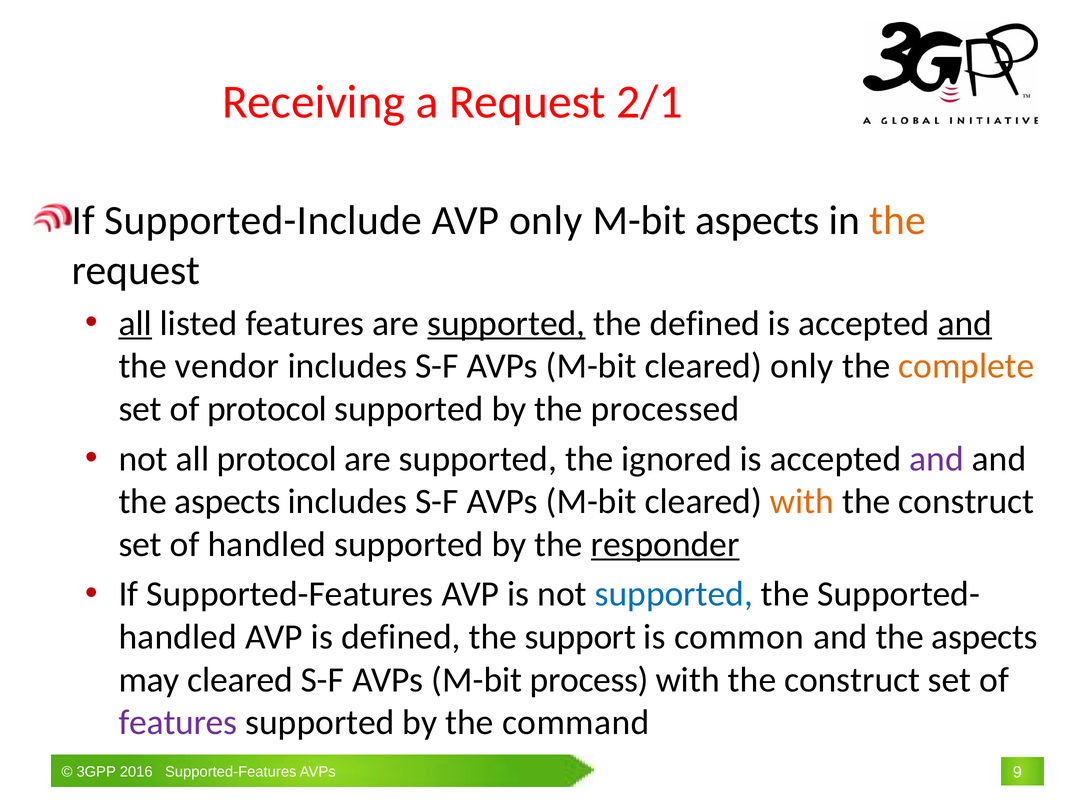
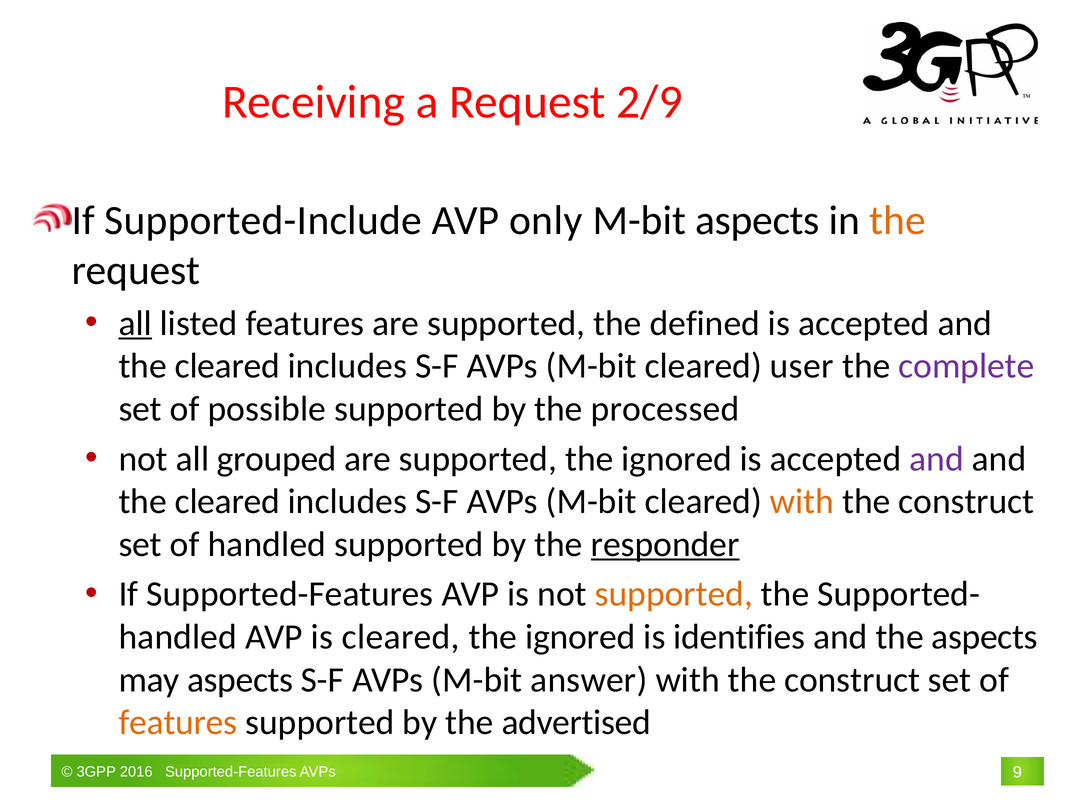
2/1: 2/1 -> 2/9 (650, 102)
supported underline: present -> none (506, 323)
and underline: present -> none (965, 323)
vendor: vendor -> cleared (227, 366)
cleared only: only -> user (802, 366)
complete colour: orange -> purple (966, 366)
of protocol: protocol -> possible (267, 409)
all protocol: protocol -> grouped (277, 459)
aspects: aspects -> cleared (227, 501)
supported colour: blue -> orange (674, 594)
is defined: defined -> cleared (401, 637)
support: support -> ignored (580, 637)
common: common -> identifies (739, 637)
may cleared: cleared -> aspects (240, 680)
process: process -> answer (589, 680)
features colour: purple -> orange (178, 722)
command: command -> advertised (576, 722)
